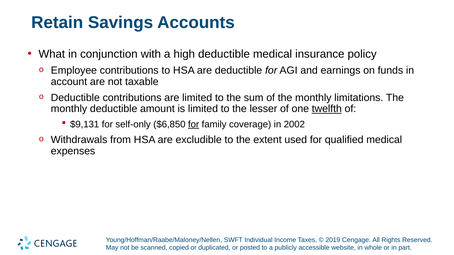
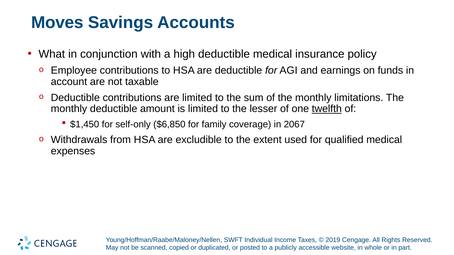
Retain: Retain -> Moves (57, 23)
$9,131: $9,131 -> $1,450 (85, 124)
for underline: present -> none (194, 124)
2002: 2002 -> 2067 (294, 124)
